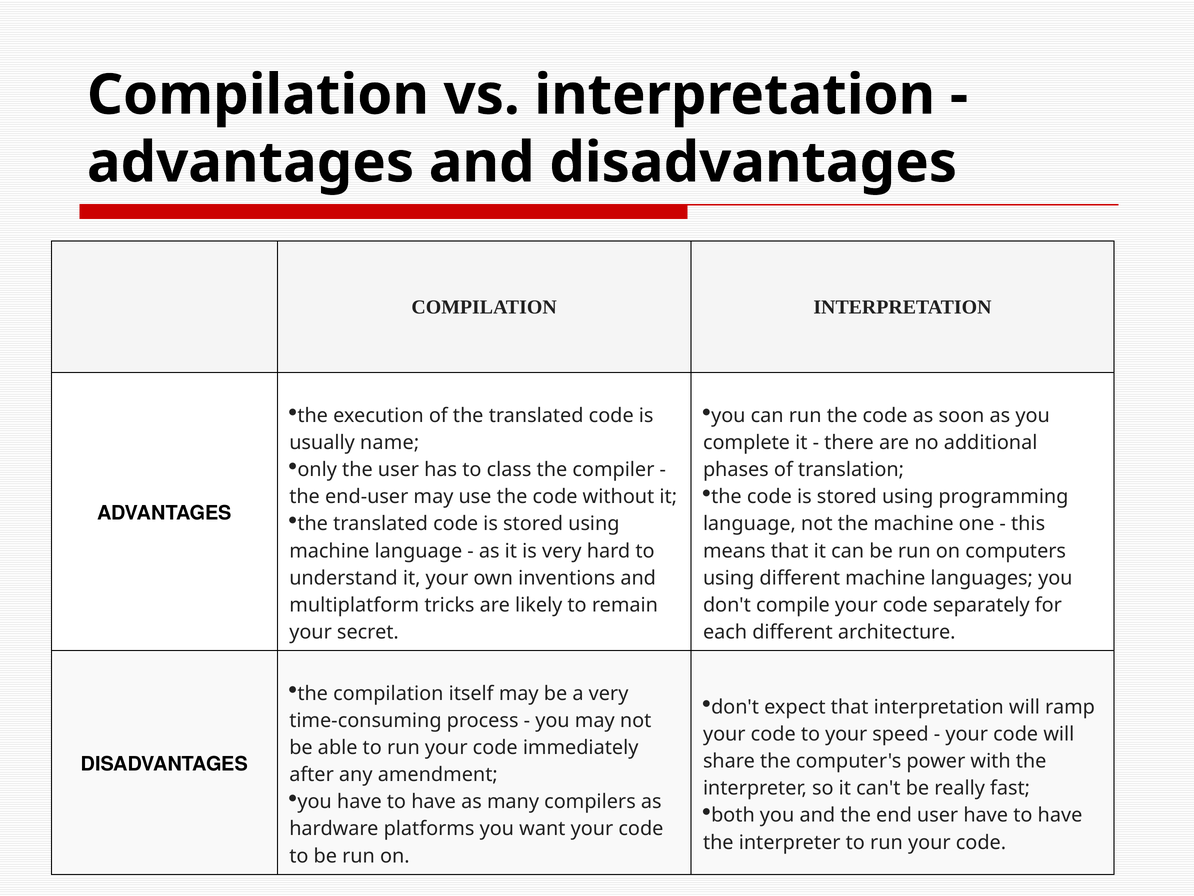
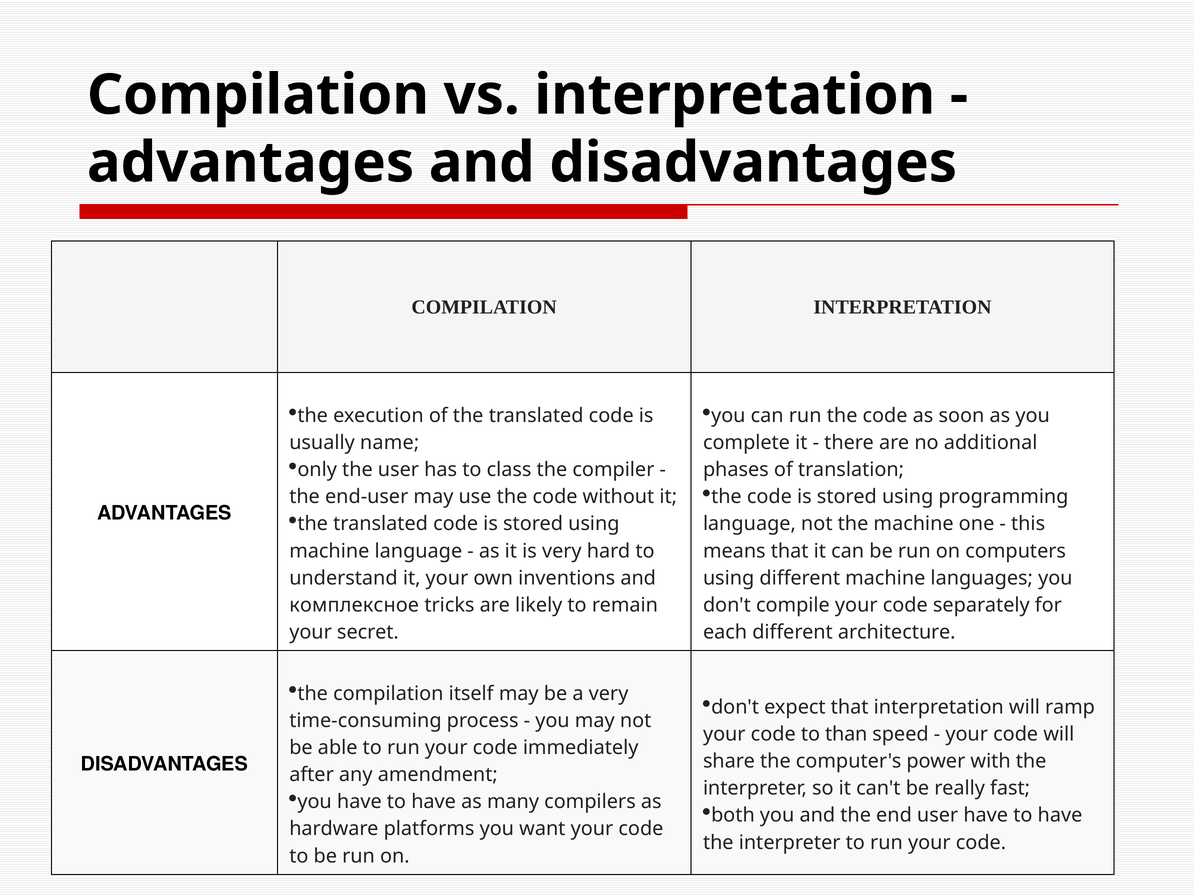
multiplatform: multiplatform -> комплексное (354, 605)
to your: your -> than (846, 734)
